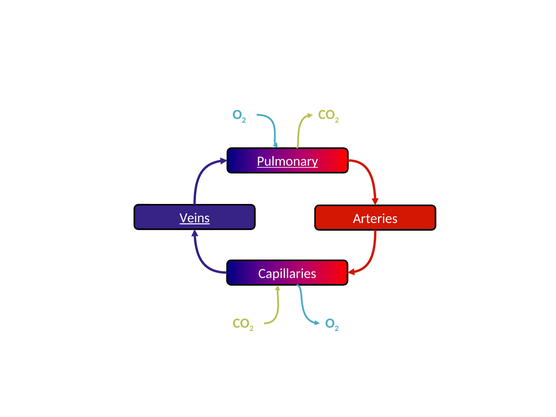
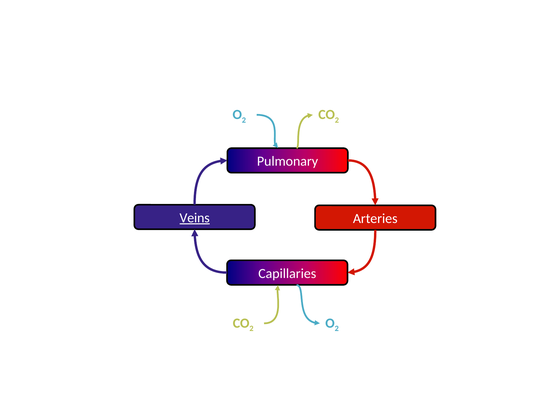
Pulmonary underline: present -> none (288, 161)
